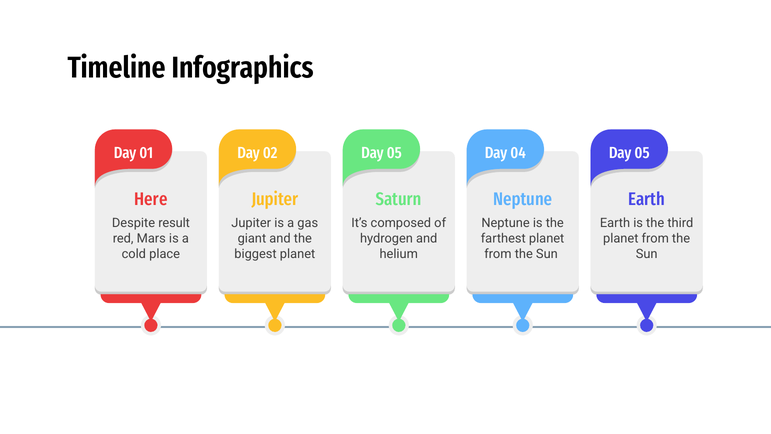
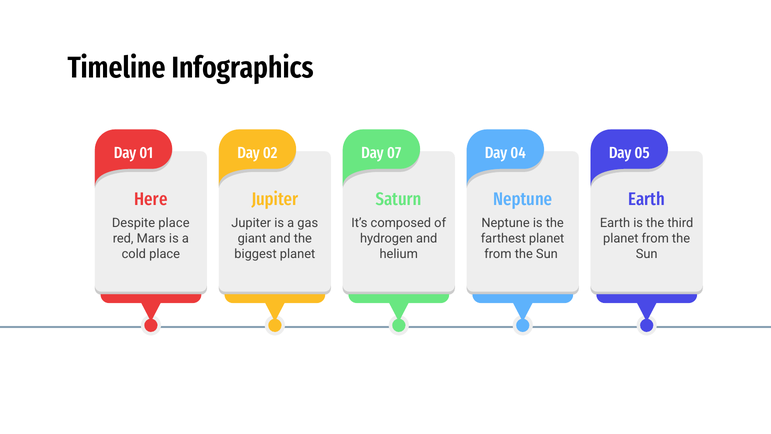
05: 05 -> 07 (394, 153)
Despite result: result -> place (174, 223)
